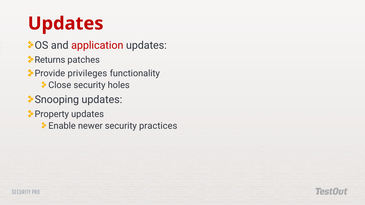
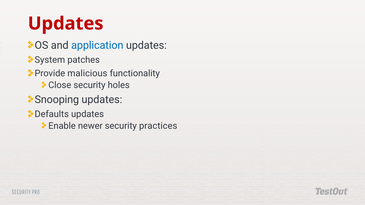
application colour: red -> blue (97, 45)
Returns: Returns -> System (50, 60)
privileges: privileges -> malicious (87, 74)
Property: Property -> Defaults (52, 114)
